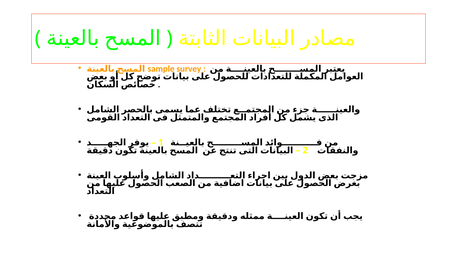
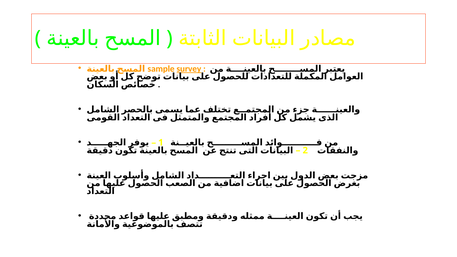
survey underline: none -> present (189, 69)
